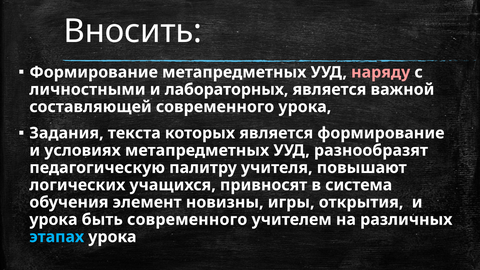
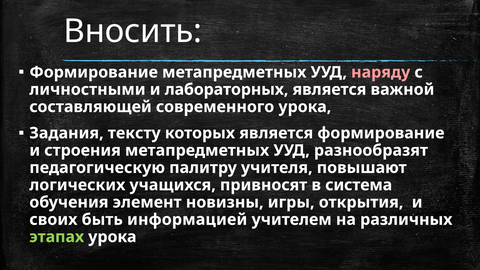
текста: текста -> тексту (134, 133)
условиях: условиях -> строения (83, 150)
урока: урока -> своих (53, 220)
быть современного: современного -> информацией (187, 220)
этапах colour: light blue -> light green (57, 237)
